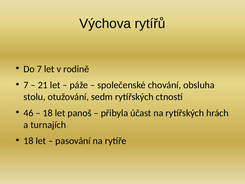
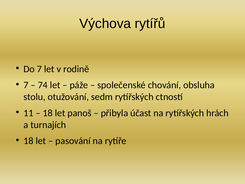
21: 21 -> 74 (43, 85)
46: 46 -> 11 (28, 113)
